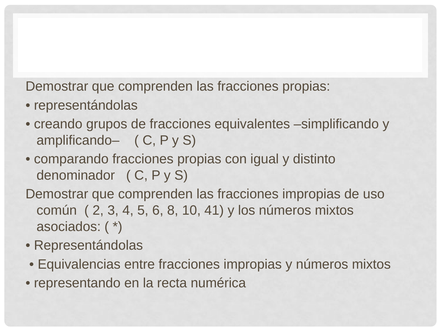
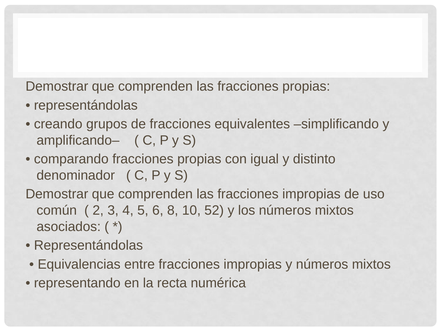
41: 41 -> 52 (214, 210)
